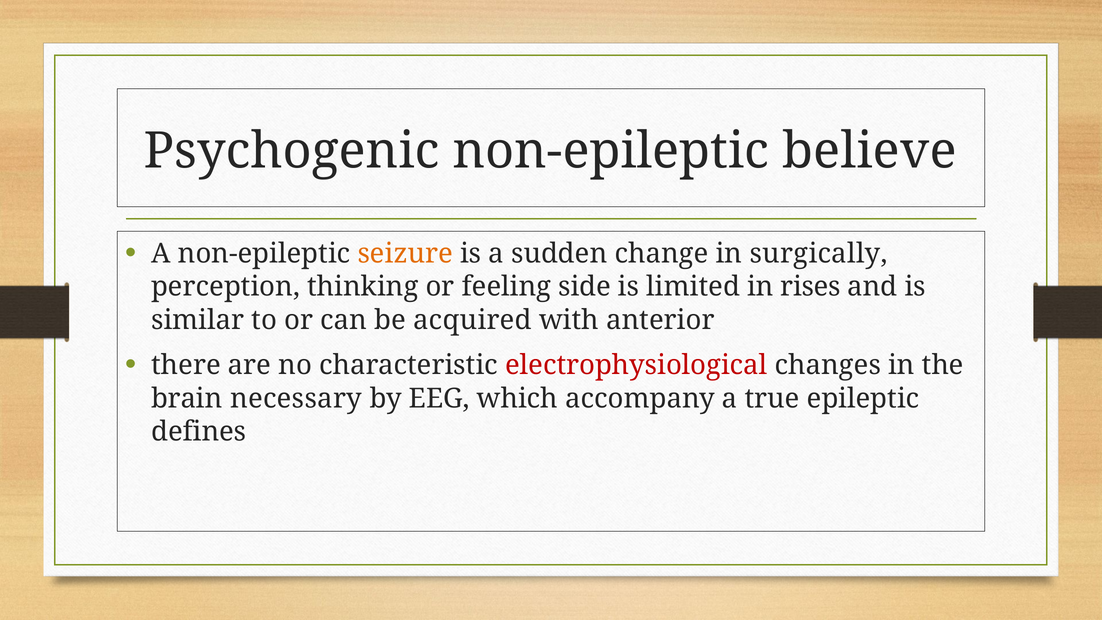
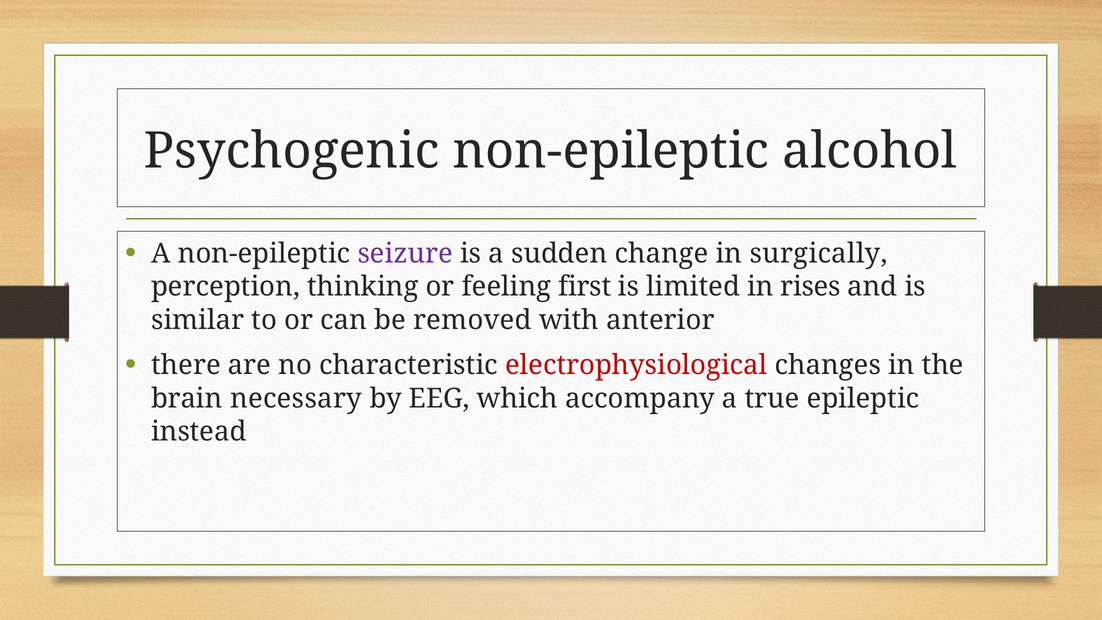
believe: believe -> alcohol (870, 151)
seizure colour: orange -> purple (405, 254)
side: side -> first (585, 287)
acquired: acquired -> removed (472, 320)
defines: defines -> instead (199, 431)
